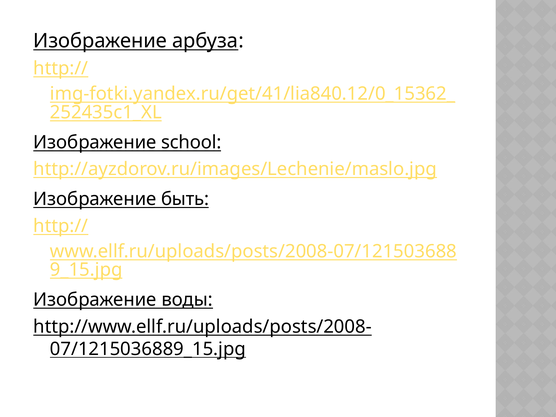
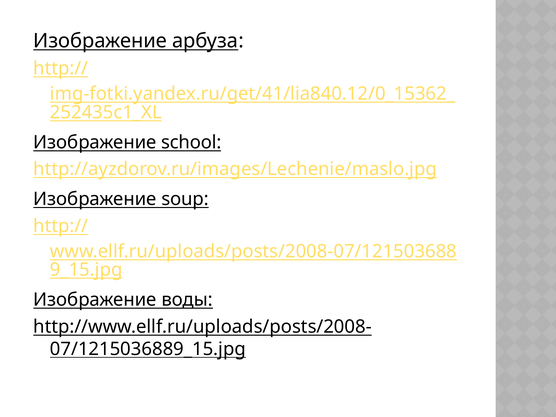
быть: быть -> soup (185, 199)
